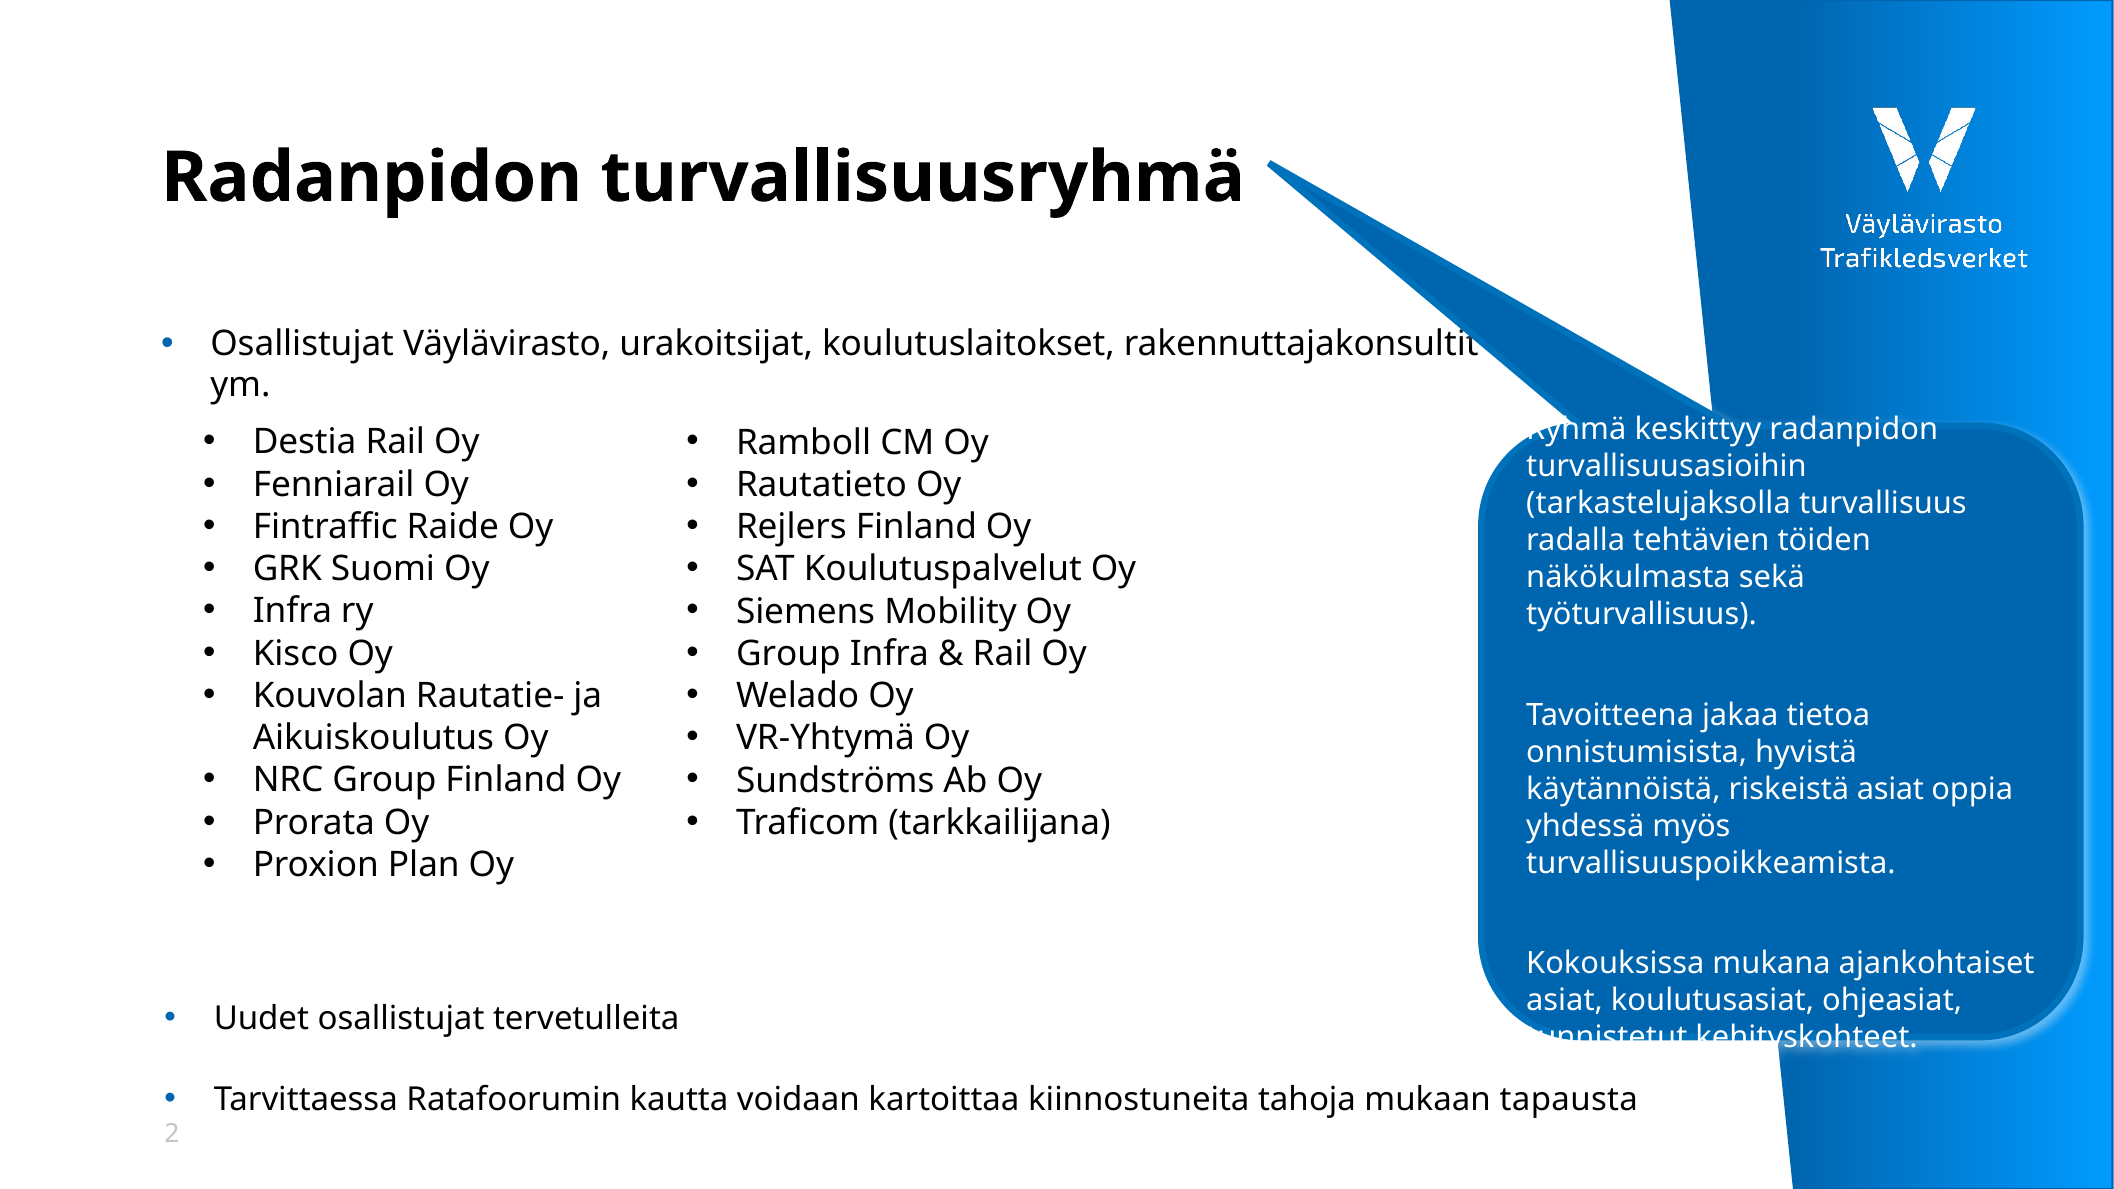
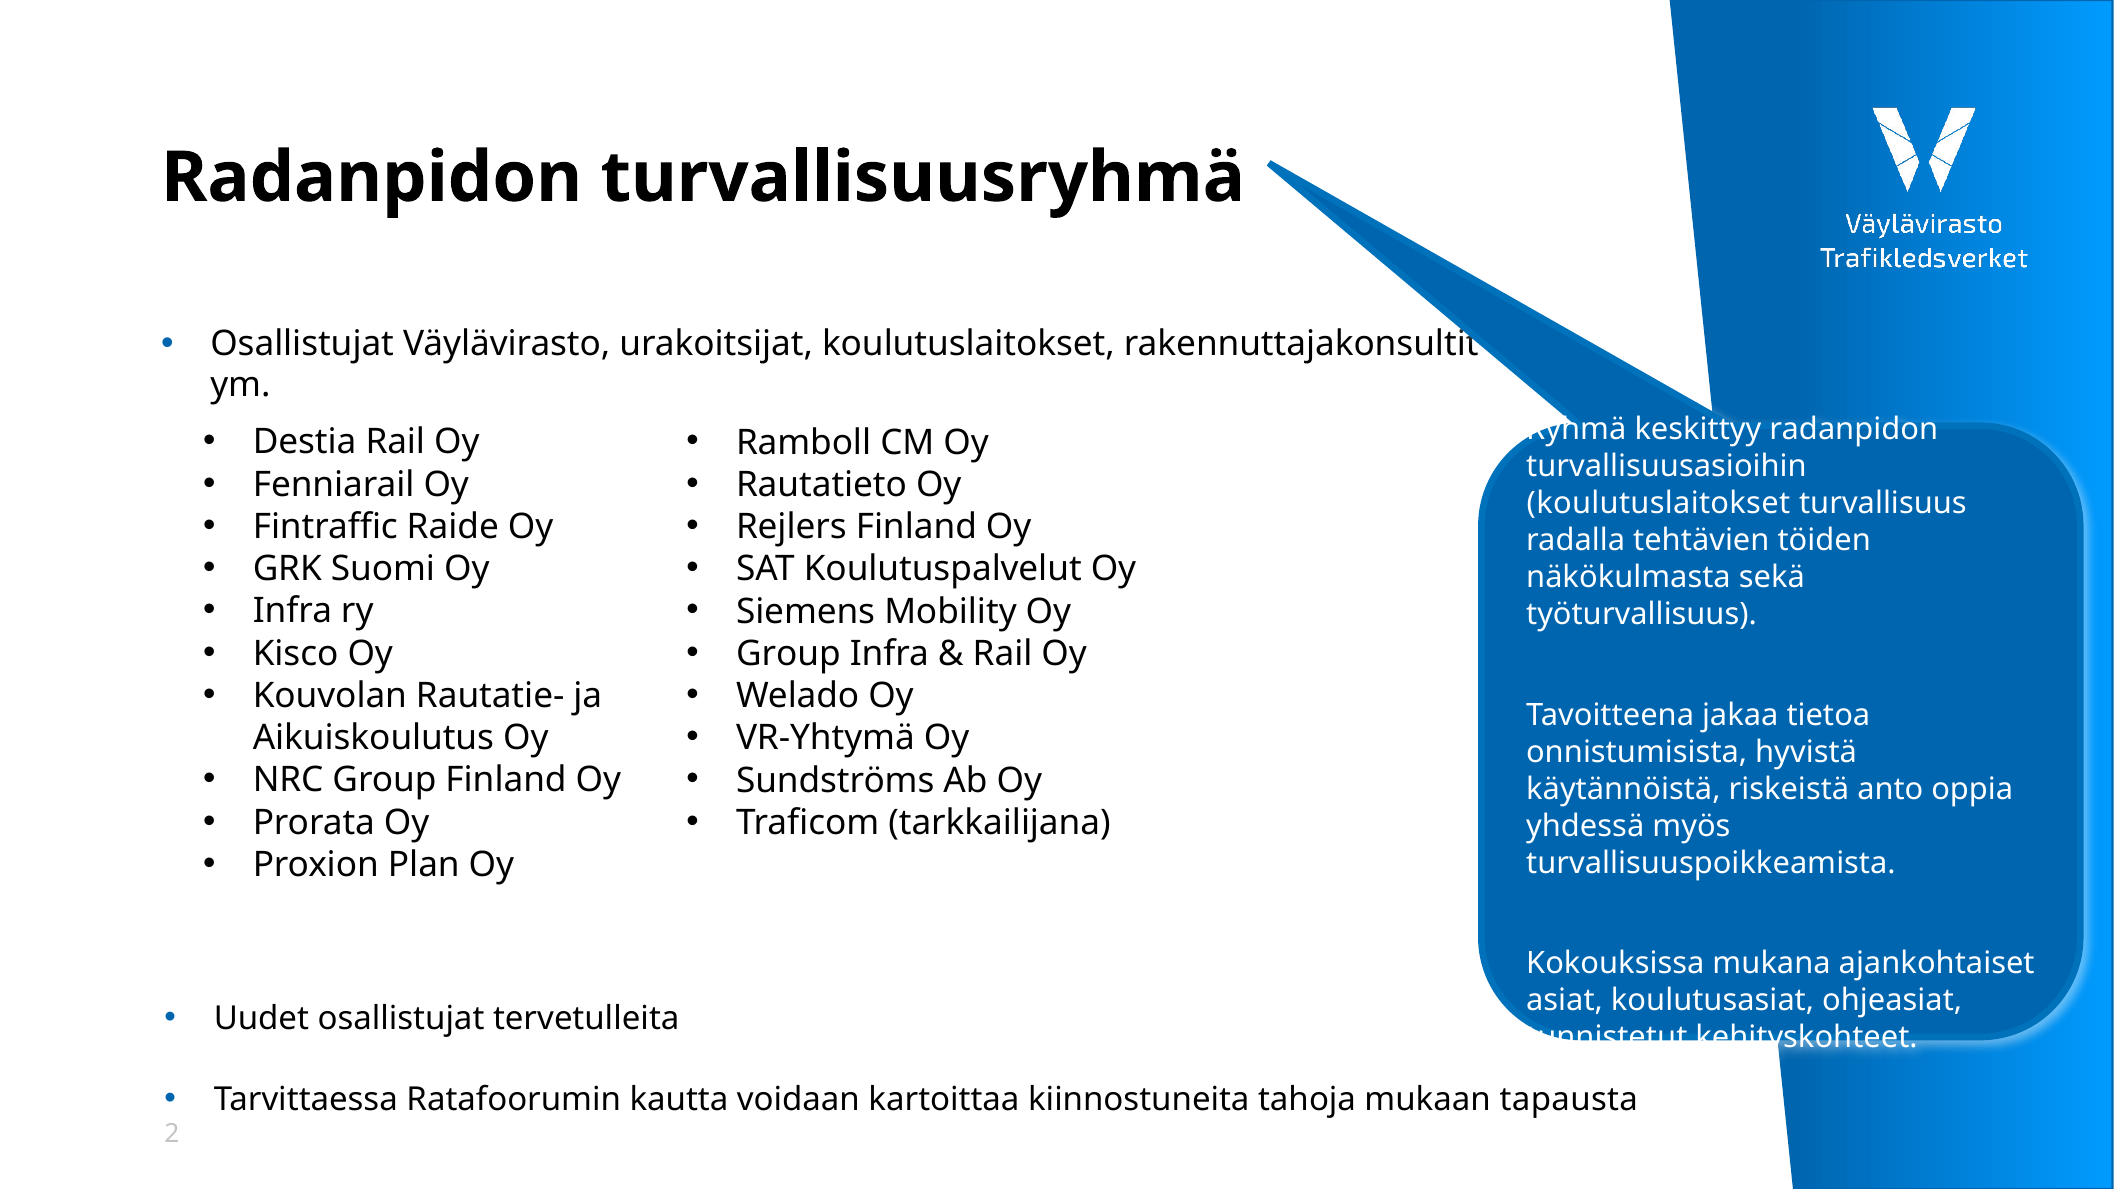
tarkastelujaksolla: tarkastelujaksolla -> koulutuslaitokset (1658, 503)
riskeistä asiat: asiat -> anto (1890, 789)
